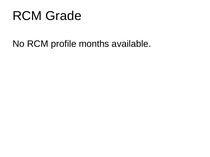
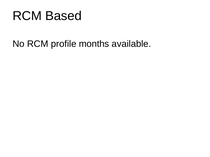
Grade: Grade -> Based (63, 16)
